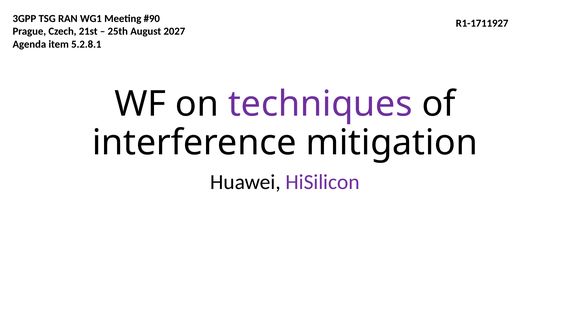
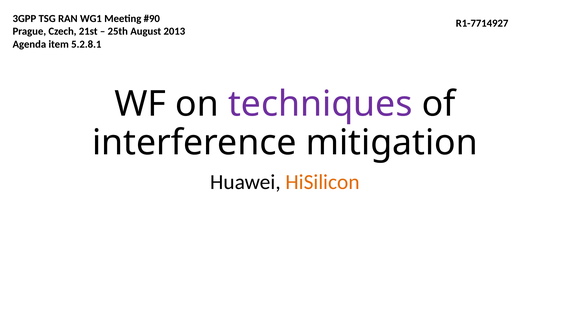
R1-1711927: R1-1711927 -> R1-7714927 (482, 23)
2027: 2027 -> 2013 (174, 31)
HiSilicon colour: purple -> orange (323, 182)
